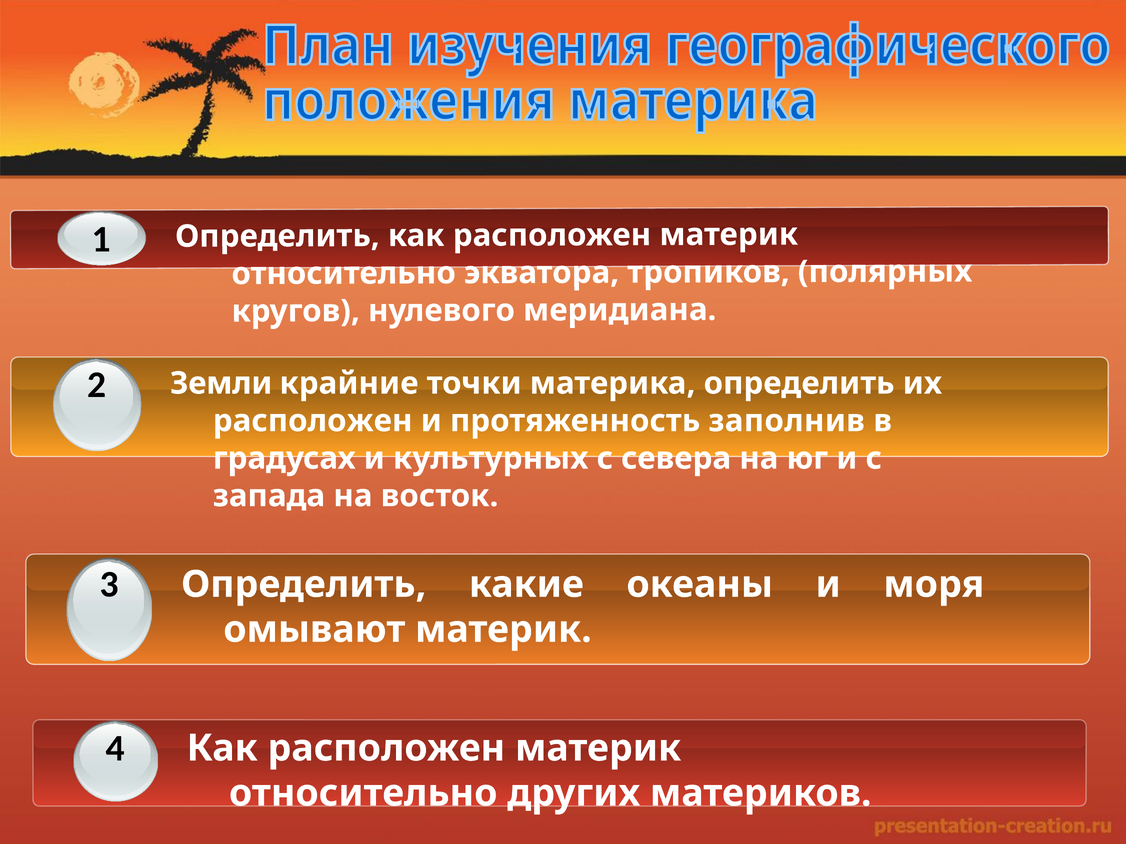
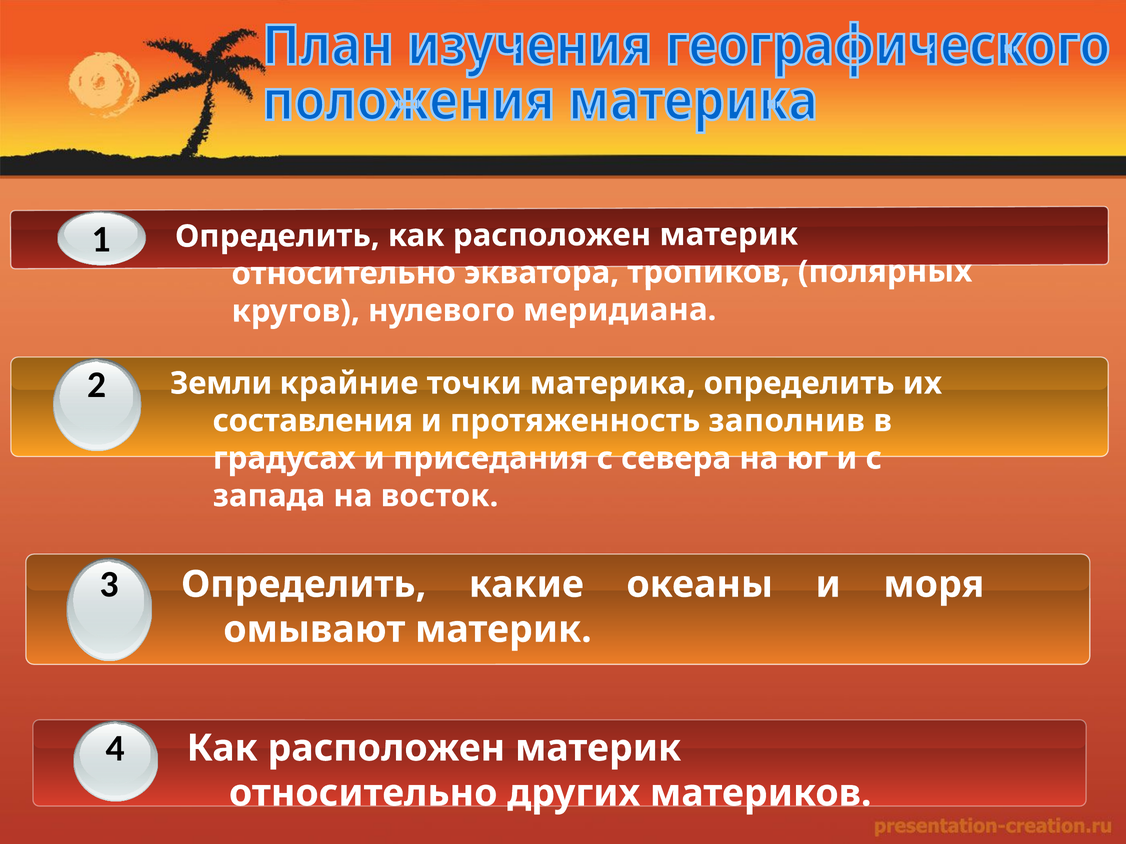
расположен: расположен -> составления (313, 421)
культурных: культурных -> приседания (491, 459)
